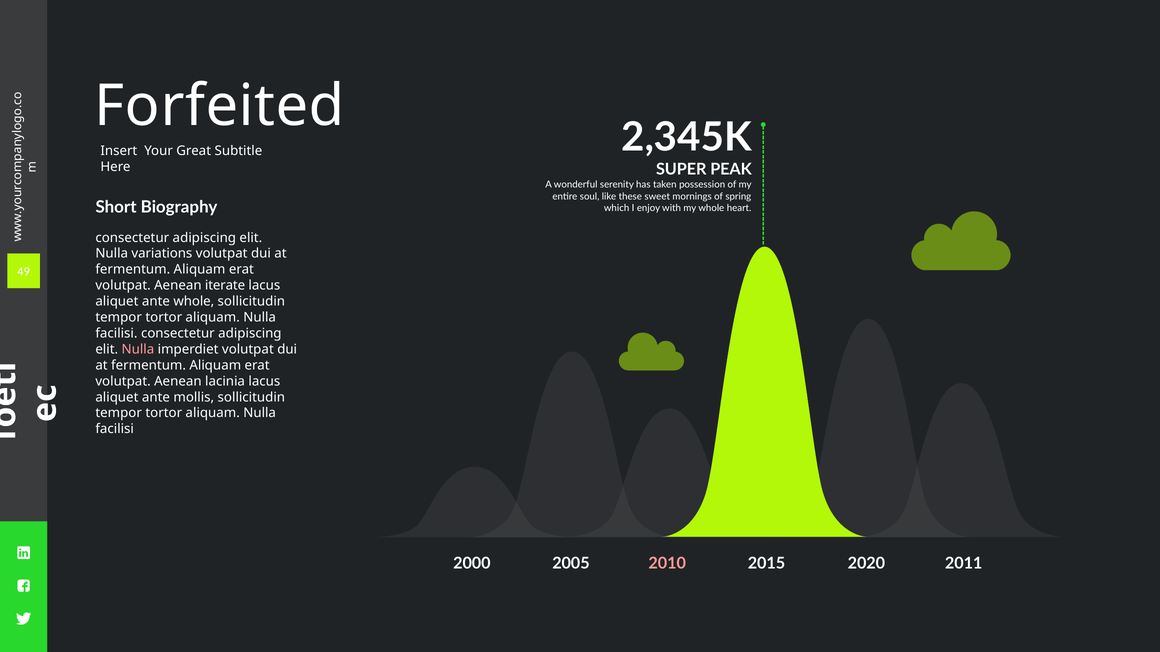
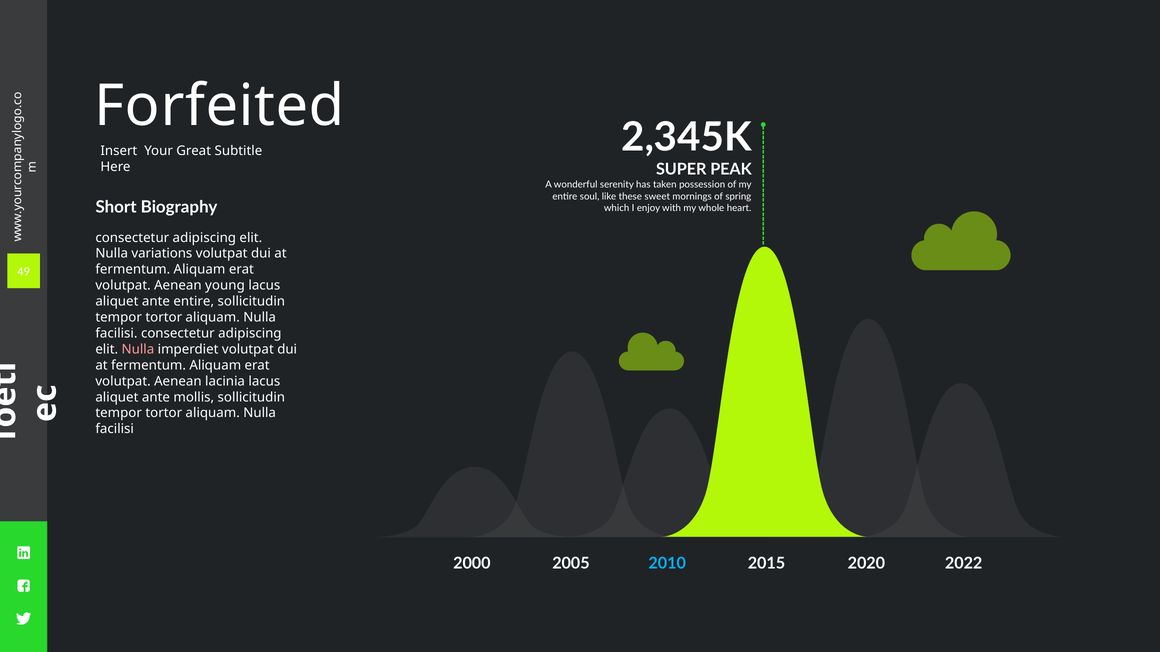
iterate: iterate -> young (225, 286)
ante whole: whole -> entire (194, 302)
2010 colour: pink -> light blue (667, 564)
2011: 2011 -> 2022 (964, 564)
